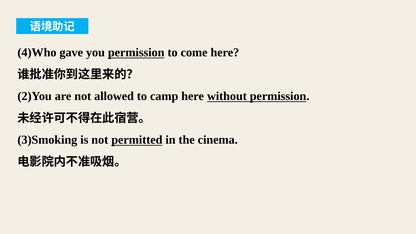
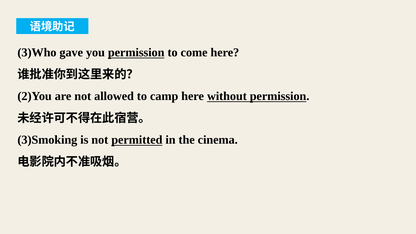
4)Who: 4)Who -> 3)Who (37, 53)
